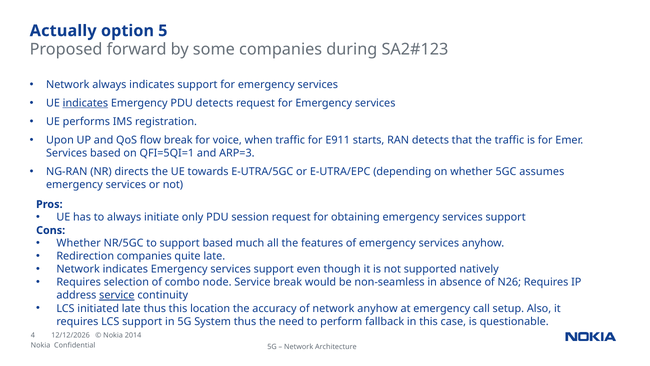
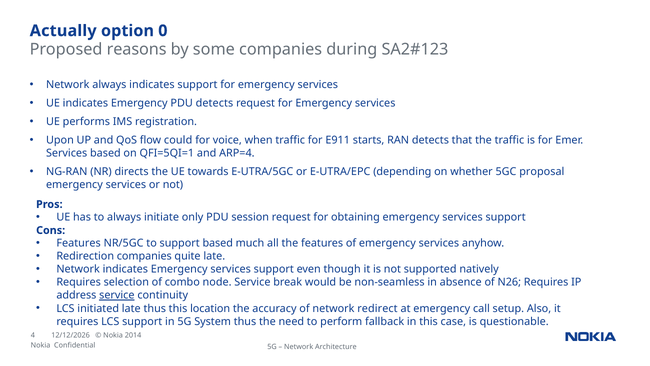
5: 5 -> 0 (163, 31)
forward: forward -> reasons (137, 49)
indicates underline: present -> none (85, 103)
flow break: break -> could (178, 140)
ARP=3: ARP=3 -> ARP=4 (237, 153)
assumes: assumes -> proposal (542, 171)
Whether: Whether -> Features (79, 243)
network anyhow: anyhow -> redirect (377, 308)
